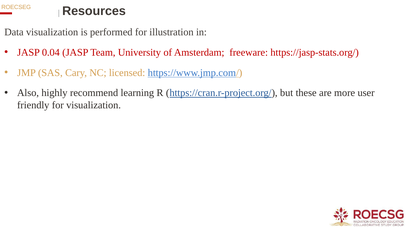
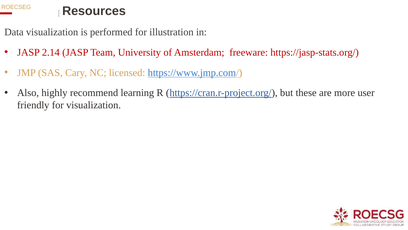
0.04: 0.04 -> 2.14 (51, 52)
